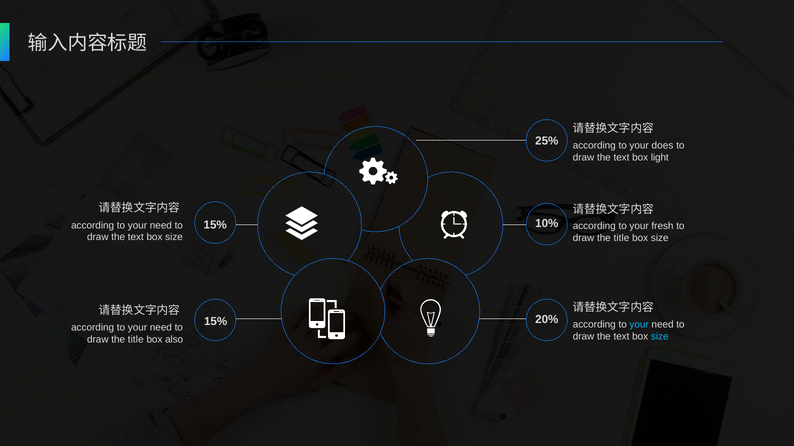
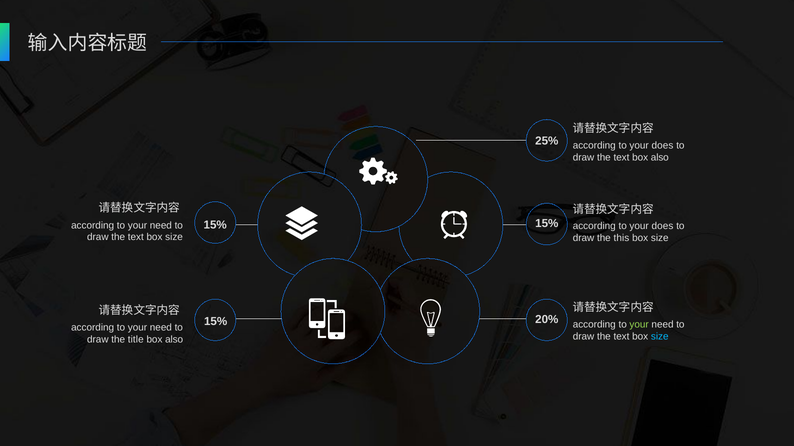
text box light: light -> also (660, 157)
10%: 10% -> 15% (547, 224)
fresh: fresh -> does (662, 226)
title: title -> this (621, 238)
your colour: light blue -> light green (639, 325)
